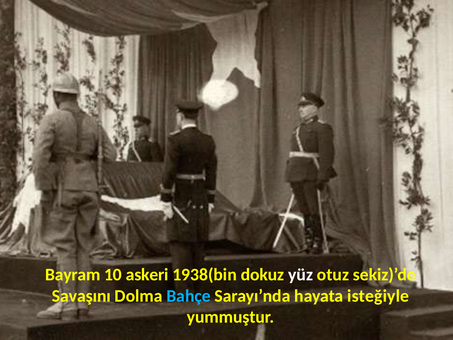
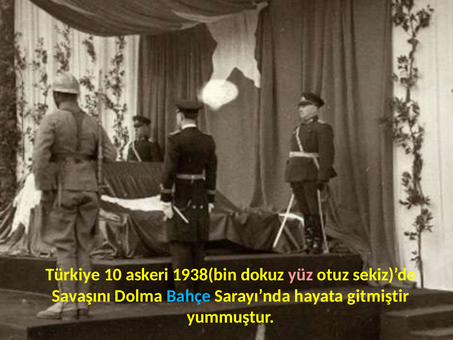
Bayram: Bayram -> Türkiye (73, 275)
yüz colour: white -> pink (301, 275)
isteğiyle: isteğiyle -> gitmiştir (378, 296)
